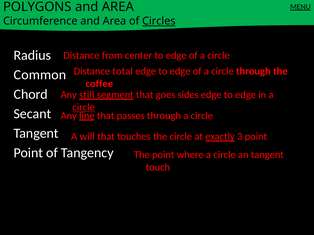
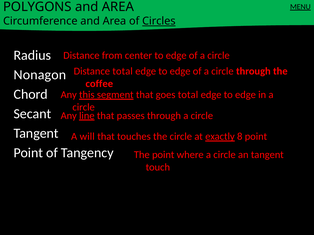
Common: Common -> Nonagon (40, 75)
still: still -> this (87, 95)
goes sides: sides -> total (188, 95)
circle underline: present -> none (84, 107)
3: 3 -> 8 (240, 137)
